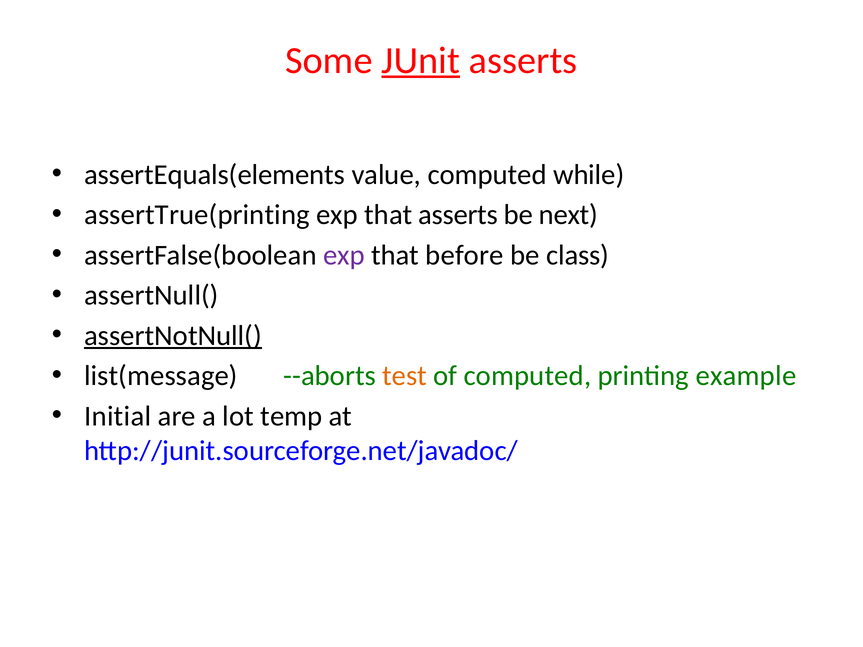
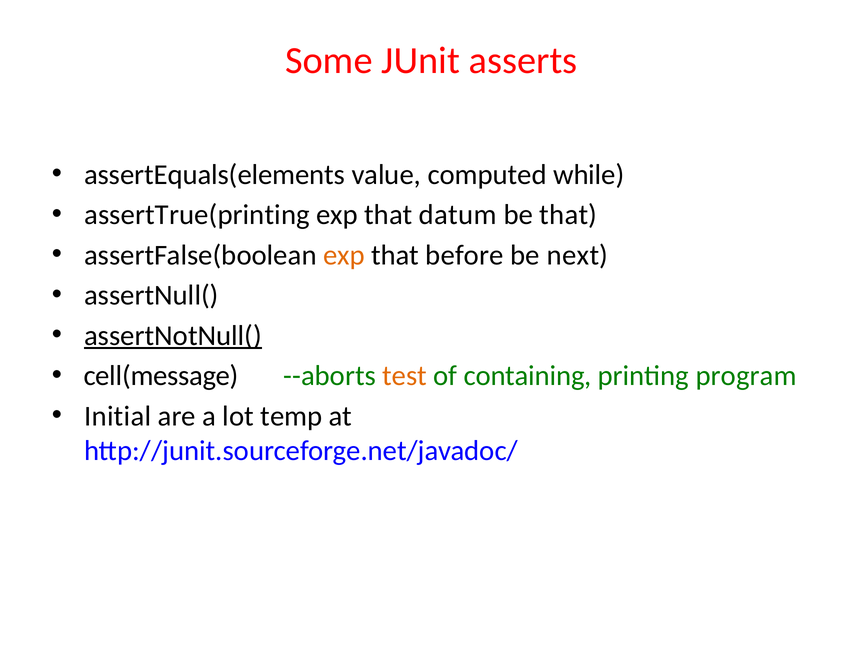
JUnit underline: present -> none (421, 60)
that asserts: asserts -> datum (458, 215)
be next: next -> that (568, 215)
exp colour: purple -> orange (344, 255)
class: class -> next (577, 255)
list(message: list(message -> cell(message (161, 376)
of computed: computed -> containing (528, 376)
example: example -> program (746, 376)
